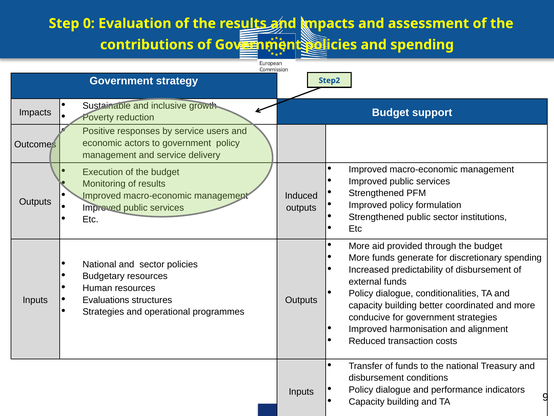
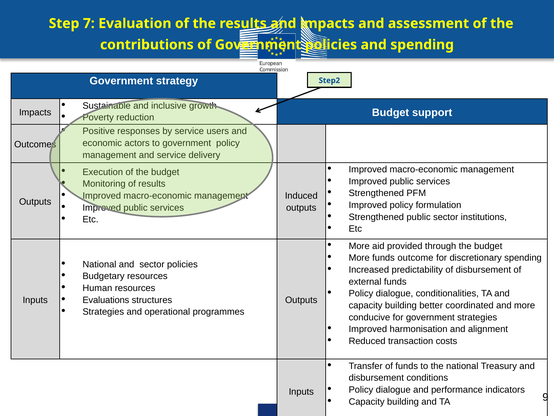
0: 0 -> 7 (89, 23)
generate: generate -> outcome (415, 258)
